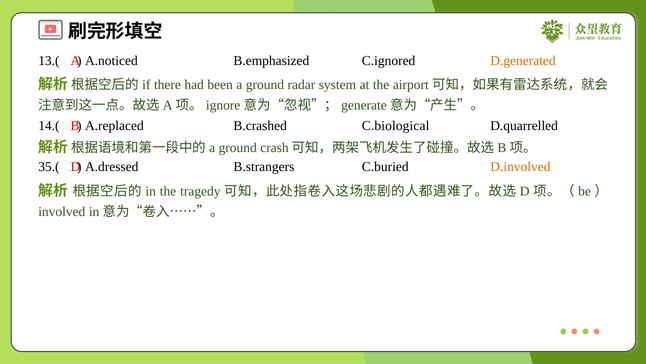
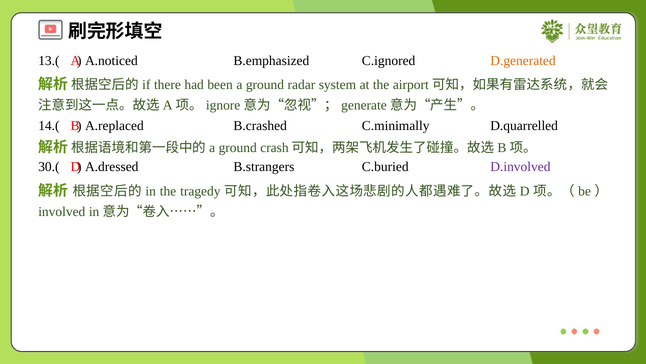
C.biological: C.biological -> C.minimally (396, 126)
35.(: 35.( -> 30.( (49, 166)
D.involved colour: orange -> purple (520, 166)
